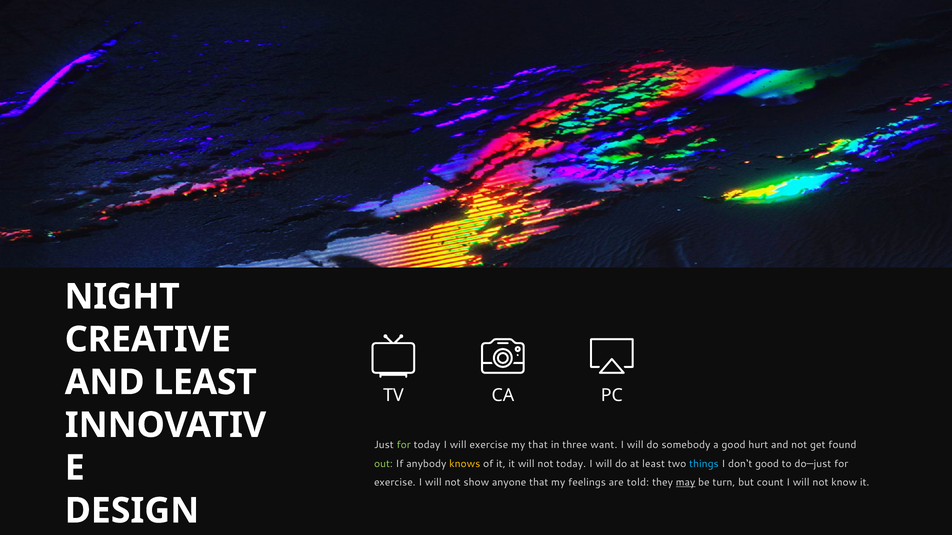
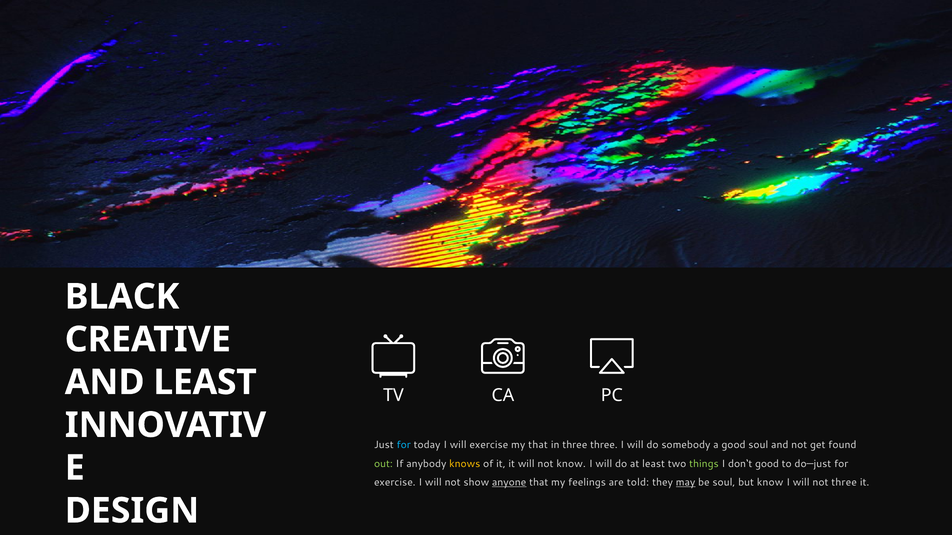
NIGHT: NIGHT -> BLACK (122, 297)
for colour: light green -> light blue (404, 445)
three want: want -> three (604, 445)
good hurt: hurt -> soul (758, 445)
not today: today -> know (571, 464)
things colour: light blue -> light green (704, 464)
anyone underline: none -> present (509, 483)
be turn: turn -> soul (724, 483)
but count: count -> know (770, 483)
not know: know -> three (844, 483)
